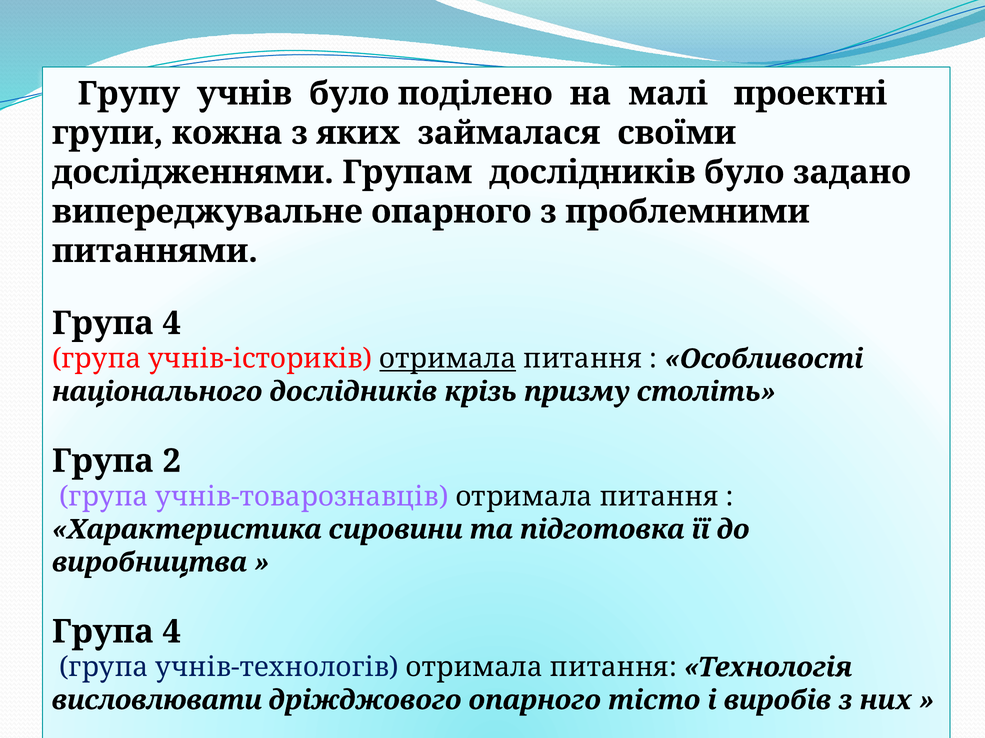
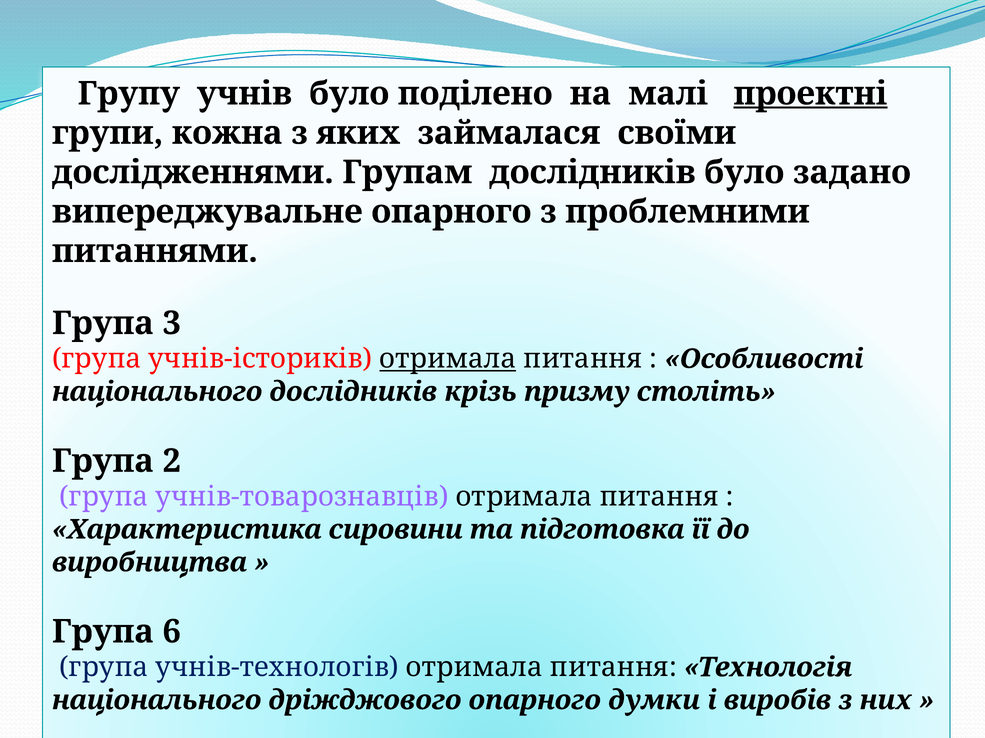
проектні underline: none -> present (810, 94)
4: 4 -> 3 (172, 324)
4: 4 -> 6 (172, 632)
висловлювати: висловлювати -> національного (157, 701)
тісто: тісто -> думки (654, 701)
